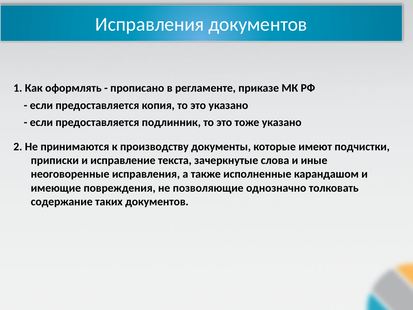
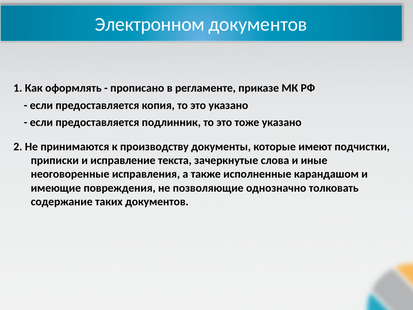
Исправления: Исправления -> Электронном (150, 24)
